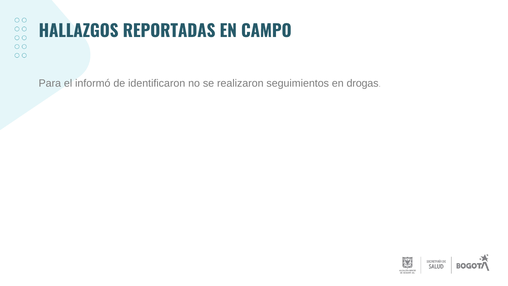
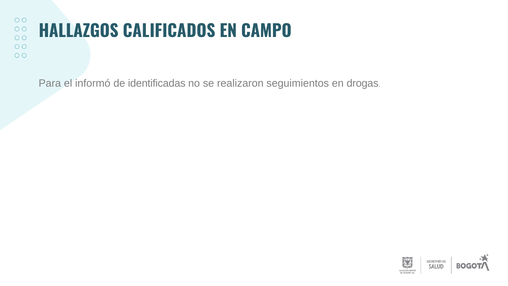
REPORTADAS: REPORTADAS -> CALIFICADOS (169, 31)
identificaron: identificaron -> identificadas (157, 83)
